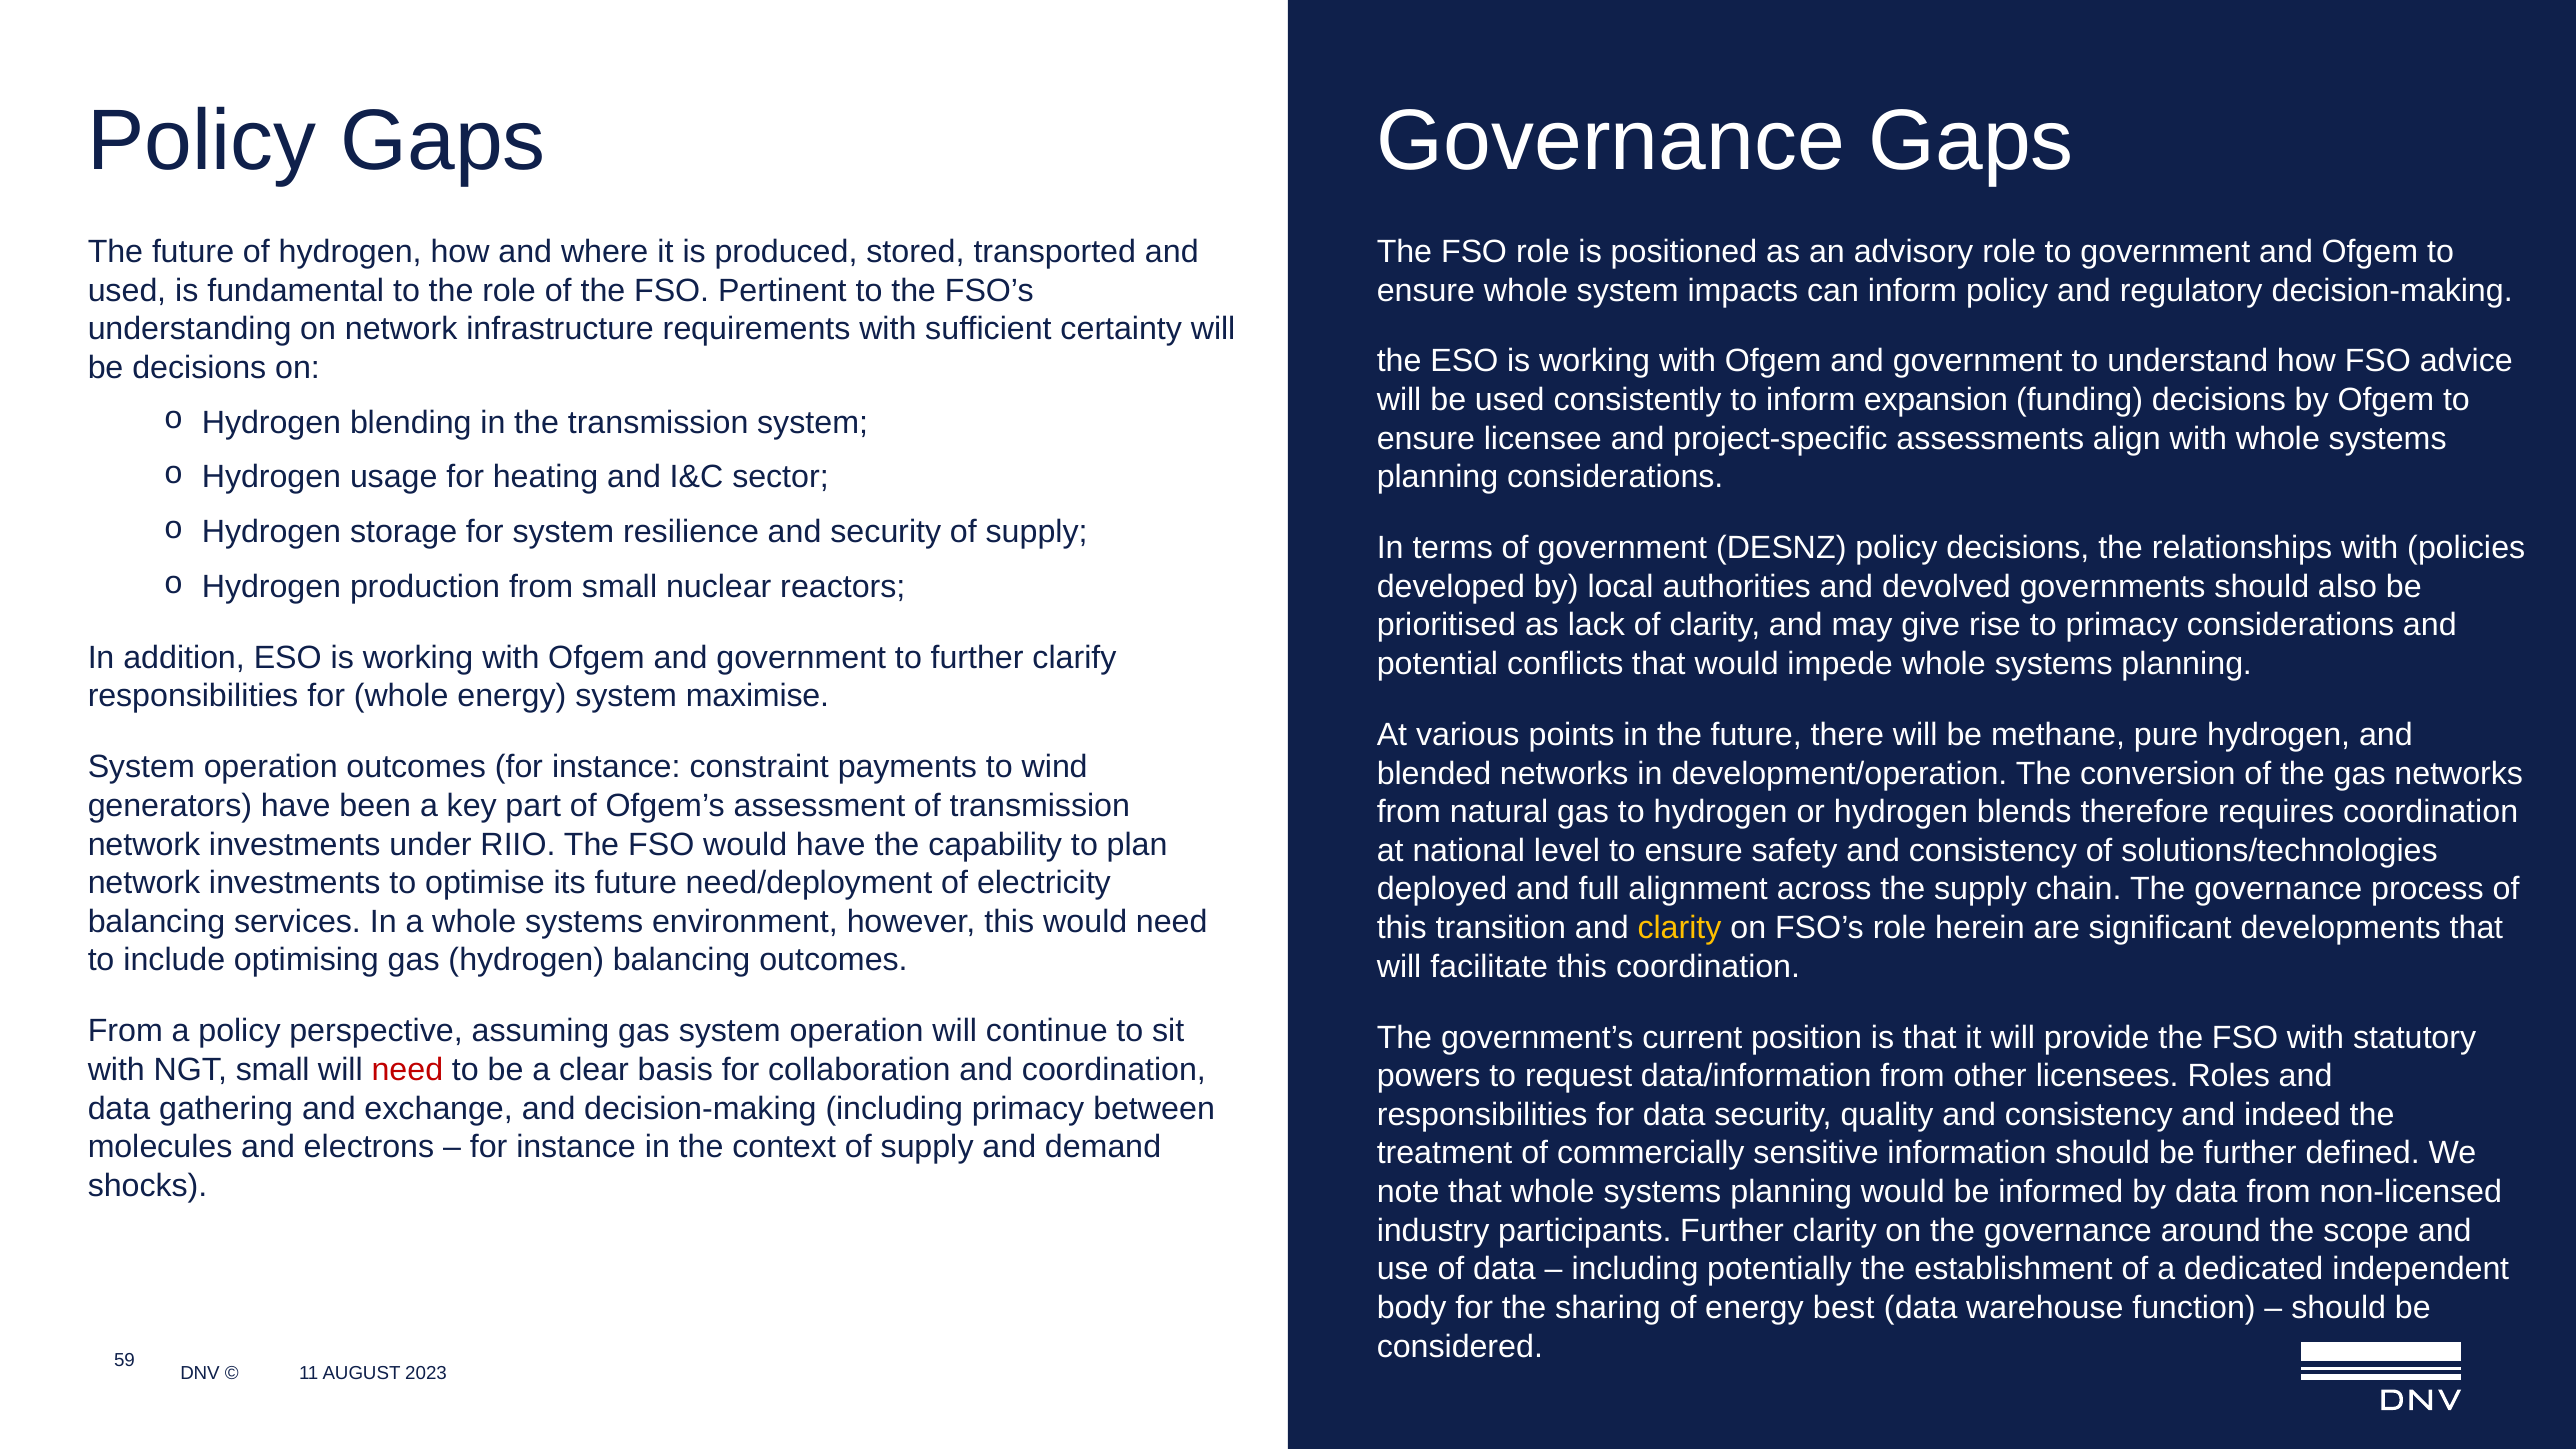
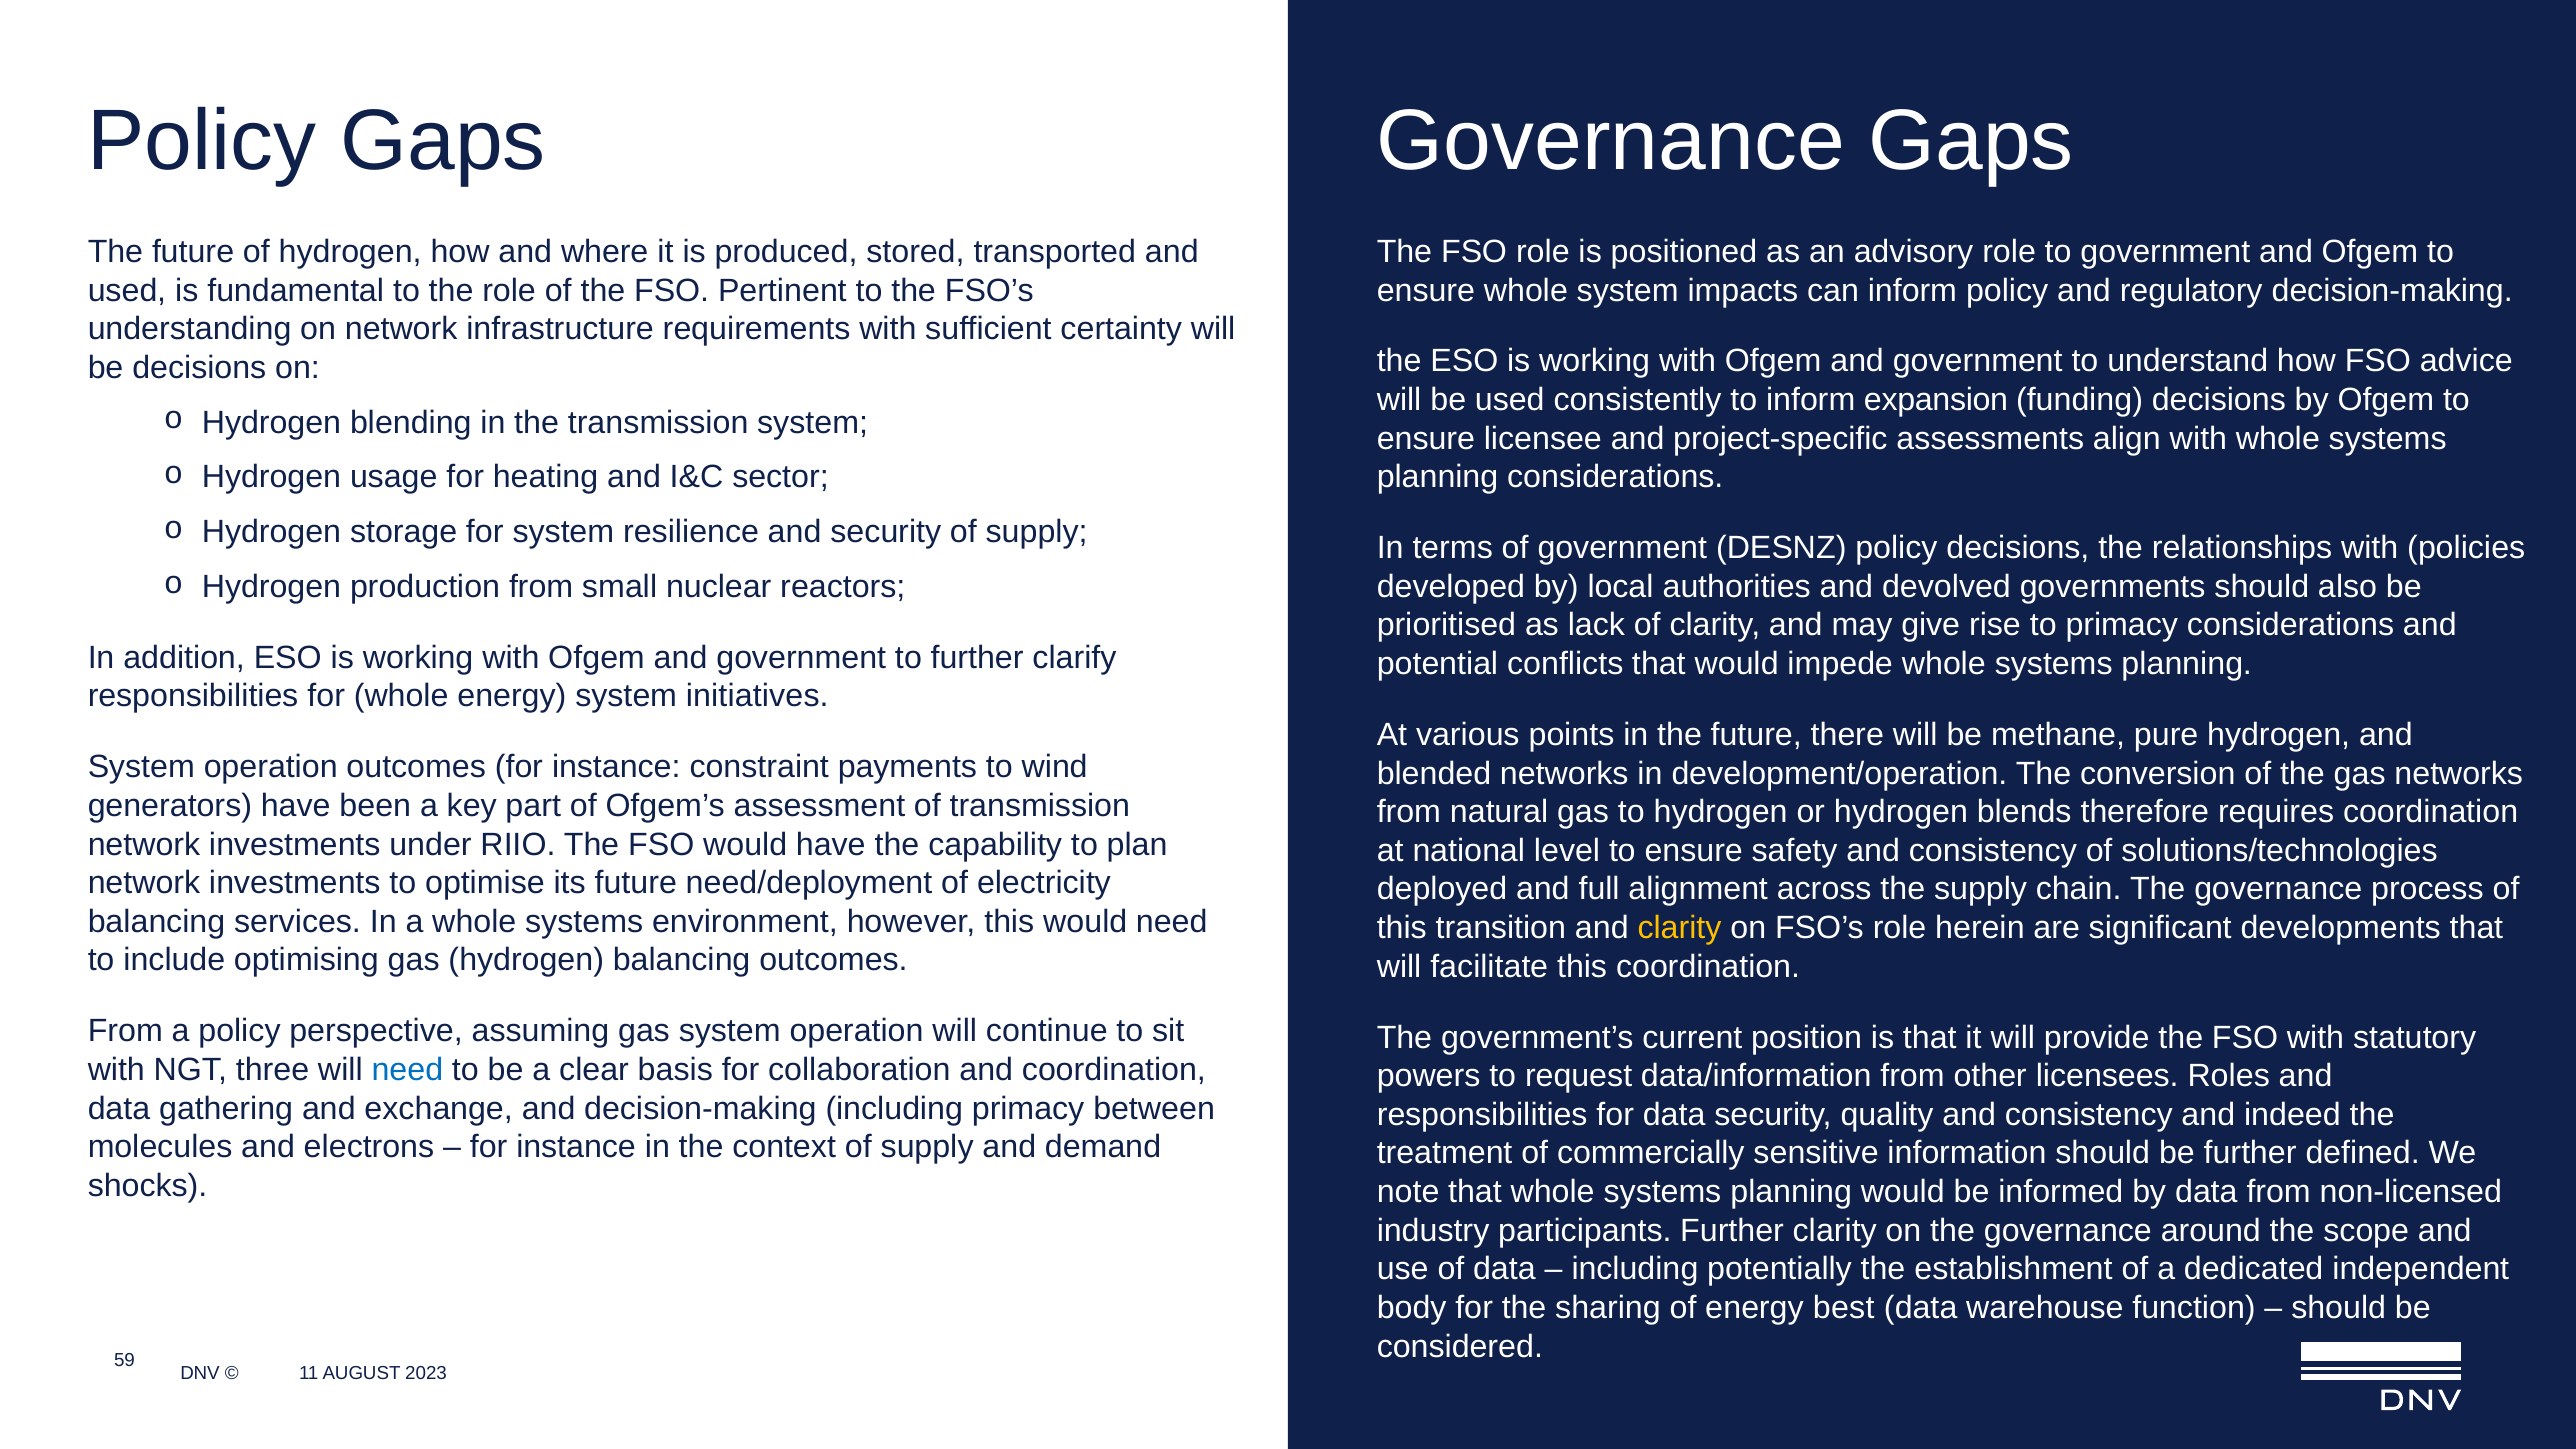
maximise: maximise -> initiatives (757, 696)
NGT small: small -> three (273, 1070)
need colour: red -> blue (407, 1070)
